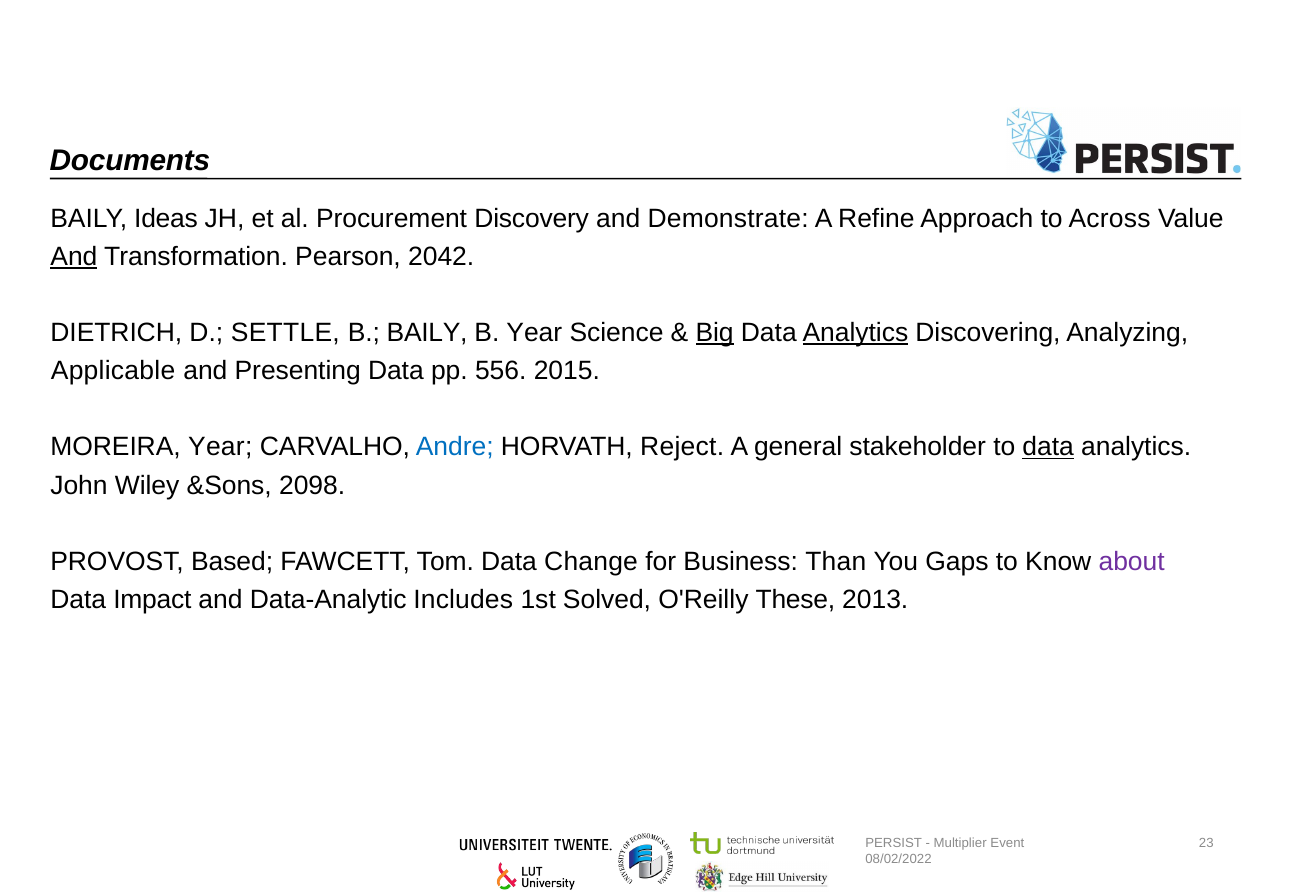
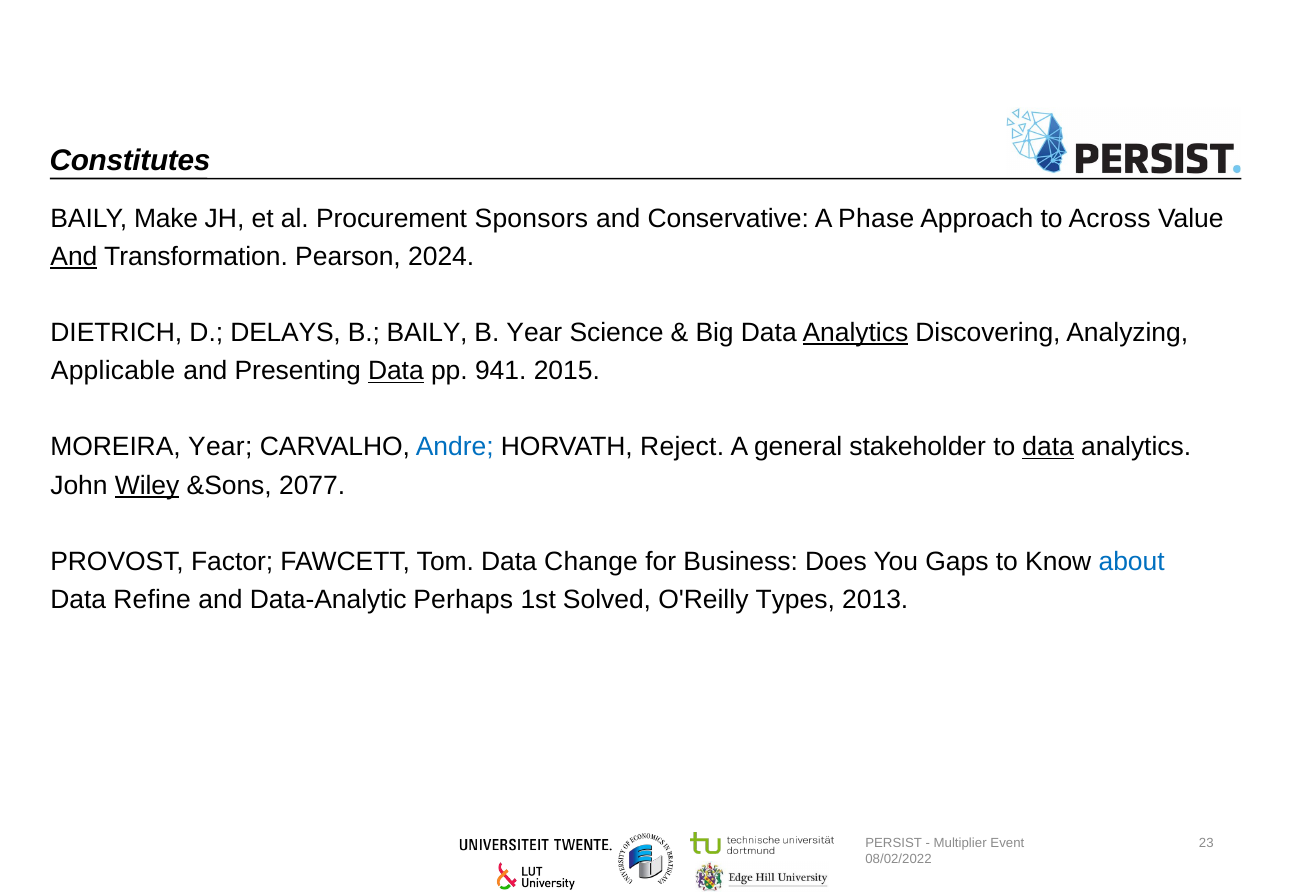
Documents: Documents -> Constitutes (130, 160)
Ideas: Ideas -> Make (166, 219)
Discovery: Discovery -> Sponsors (531, 219)
Demonstrate: Demonstrate -> Conservative (728, 219)
Refine: Refine -> Phase (876, 219)
2042: 2042 -> 2024 (441, 257)
SETTLE: SETTLE -> DELAYS (286, 333)
Big underline: present -> none (715, 333)
Data underline: none -> present (396, 371)
556: 556 -> 941 (501, 371)
Wiley underline: none -> present (147, 485)
2098: 2098 -> 2077 (312, 485)
Based: Based -> Factor (232, 561)
Than: Than -> Does (836, 561)
about colour: purple -> blue (1132, 561)
Impact: Impact -> Refine (152, 599)
Includes: Includes -> Perhaps (463, 599)
These: These -> Types (795, 599)
